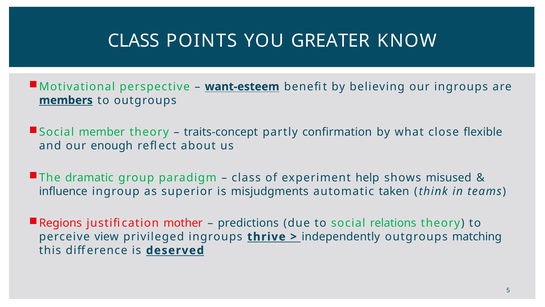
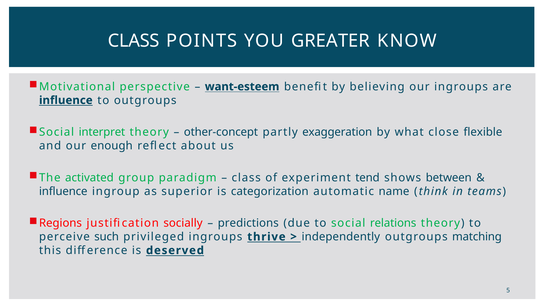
members: members -> influence (66, 100)
member: member -> interpret (102, 132)
traits-concept: traits-concept -> other-concept (221, 132)
confirmation: confirmation -> exaggeration (337, 132)
dramatic: dramatic -> activated (89, 177)
help: help -> tend (367, 177)
misused: misused -> between (449, 177)
misjudgments: misjudgments -> categorization (270, 191)
taken: taken -> name (394, 191)
mother: mother -> socially (183, 223)
view: view -> such (107, 236)
